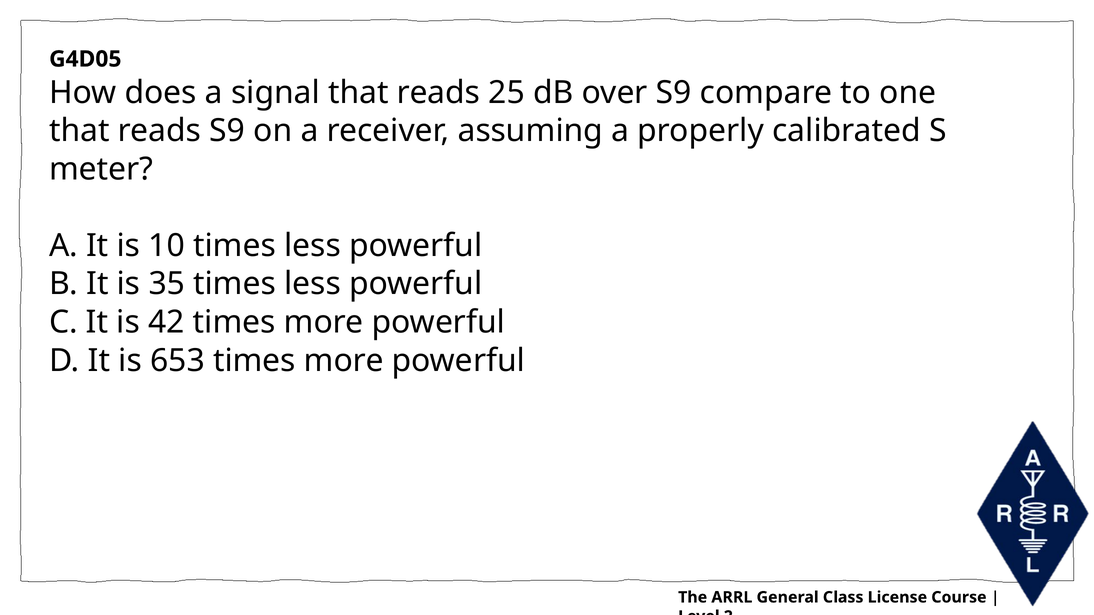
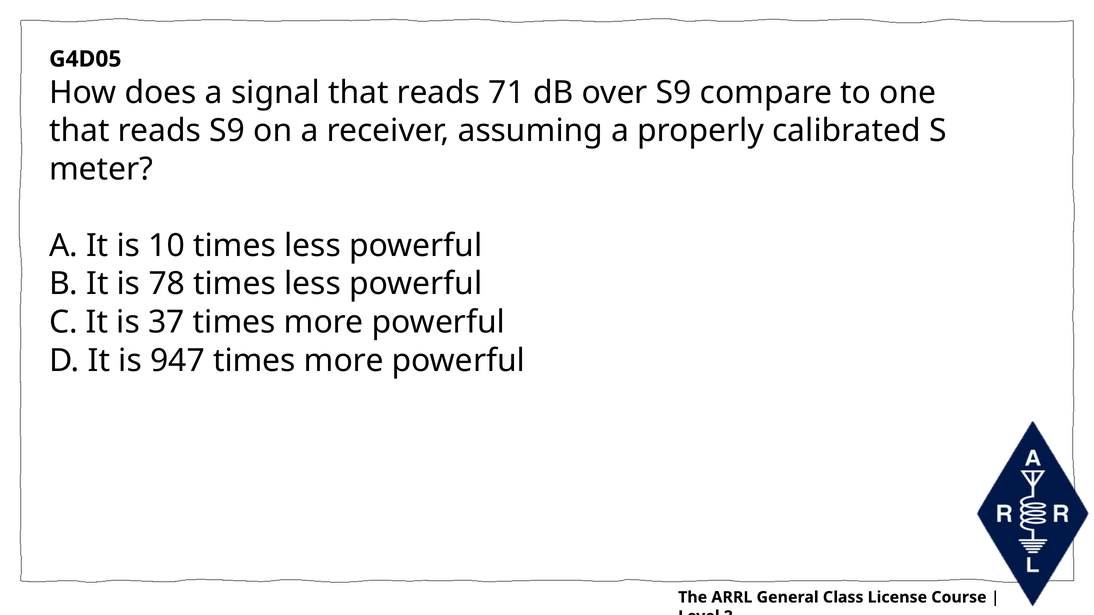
25: 25 -> 71 (507, 93)
35: 35 -> 78 (167, 284)
42: 42 -> 37 (166, 322)
653: 653 -> 947 (177, 361)
